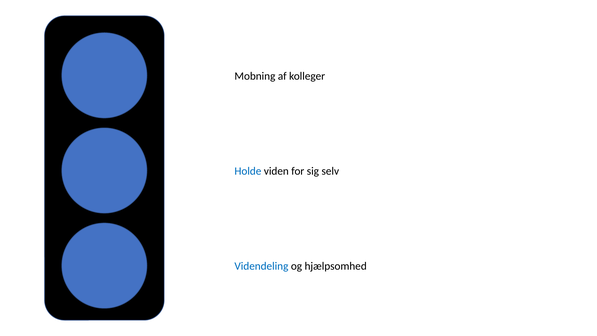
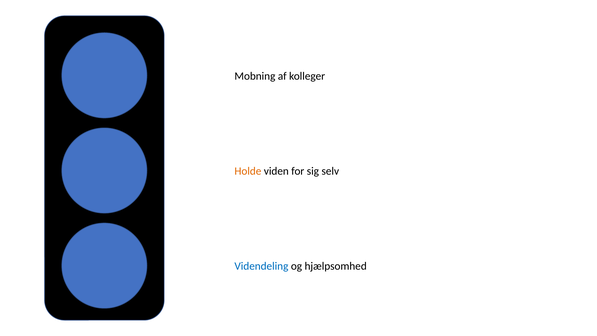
Holde colour: blue -> orange (248, 171)
